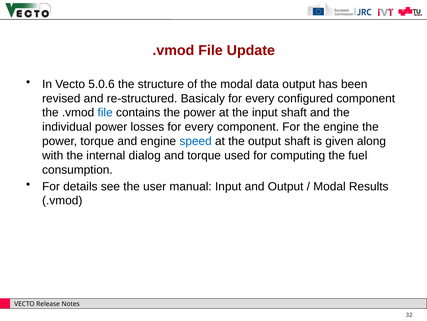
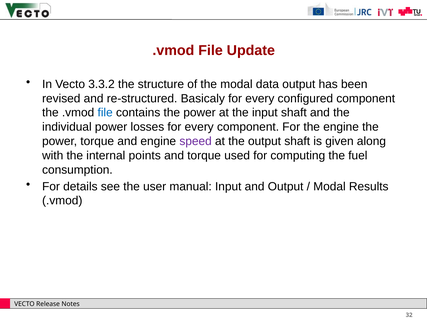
5.0.6: 5.0.6 -> 3.3.2 (102, 84)
speed colour: blue -> purple (196, 141)
dialog: dialog -> points (145, 155)
